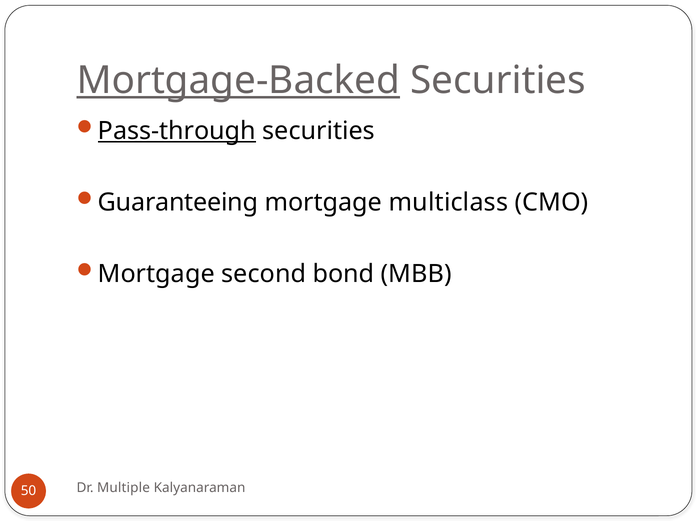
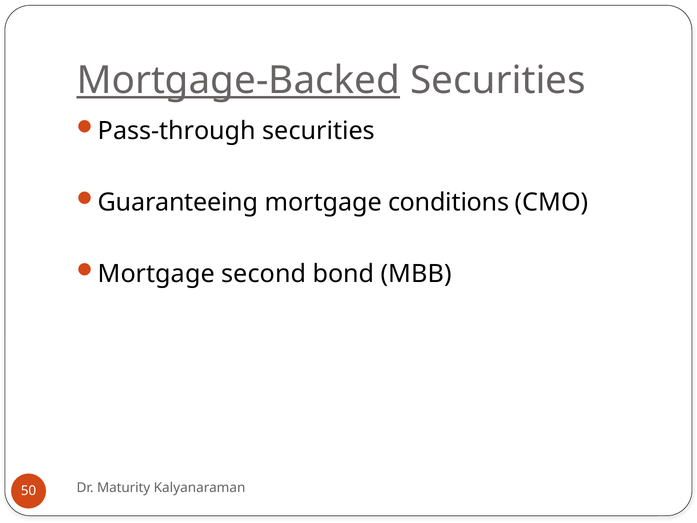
Pass-through underline: present -> none (177, 131)
multiclass: multiclass -> conditions (449, 202)
Multiple: Multiple -> Maturity (124, 488)
